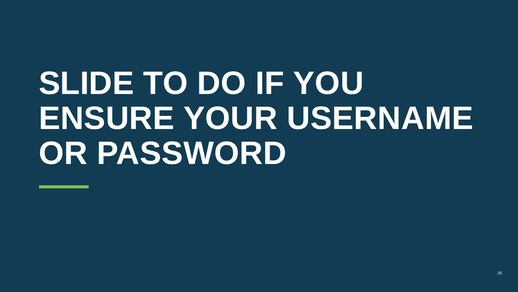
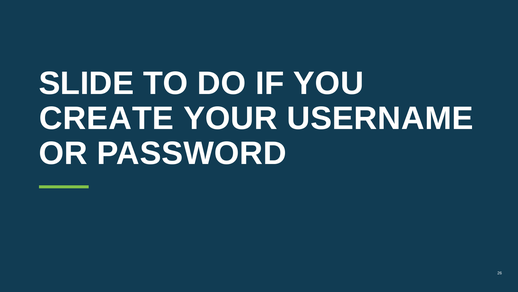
ENSURE: ENSURE -> CREATE (106, 118)
